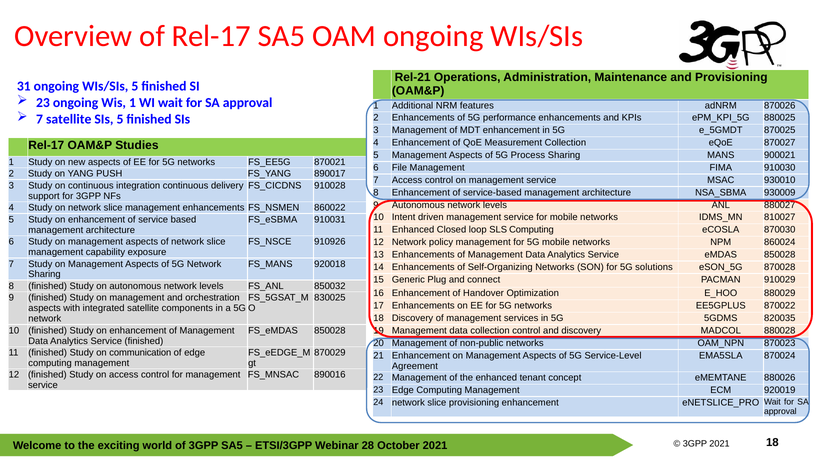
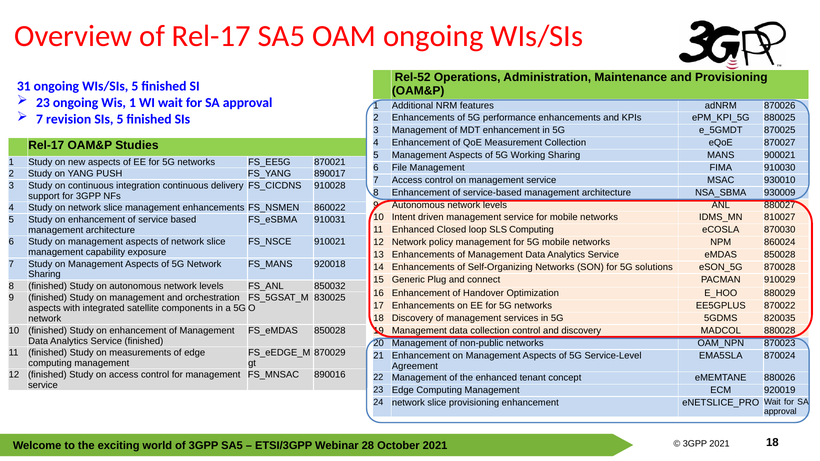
Rel-21: Rel-21 -> Rel-52 (413, 77)
7 satellite: satellite -> revision (69, 119)
Process: Process -> Working (528, 155)
910926: 910926 -> 910021 (330, 242)
communication: communication -> measurements (140, 353)
